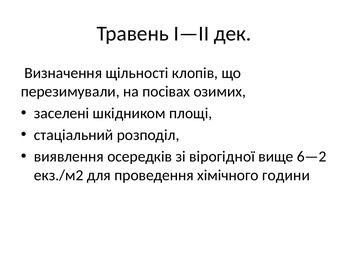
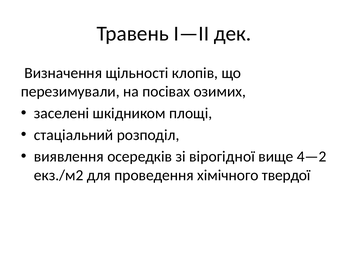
6—2: 6—2 -> 4—2 (312, 157)
години: години -> твердої (286, 175)
